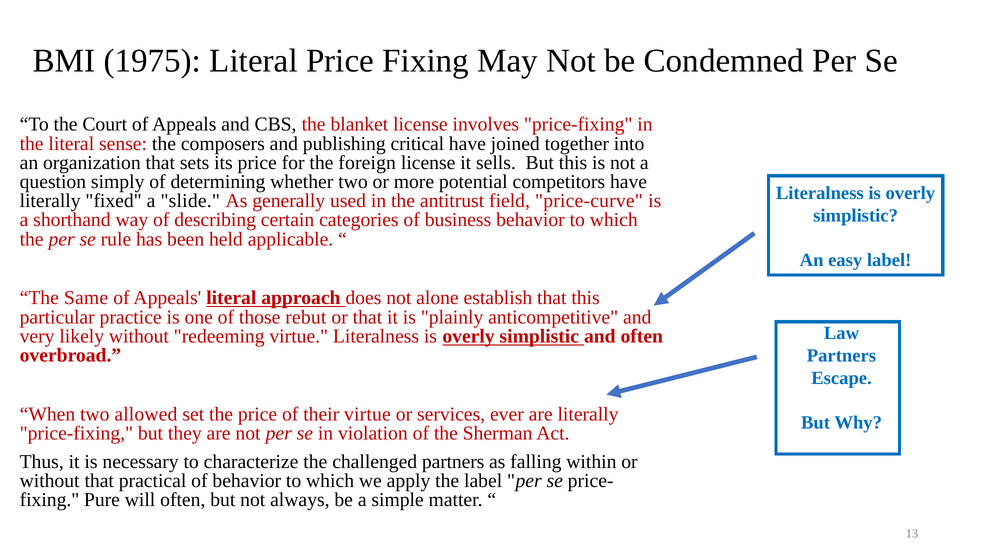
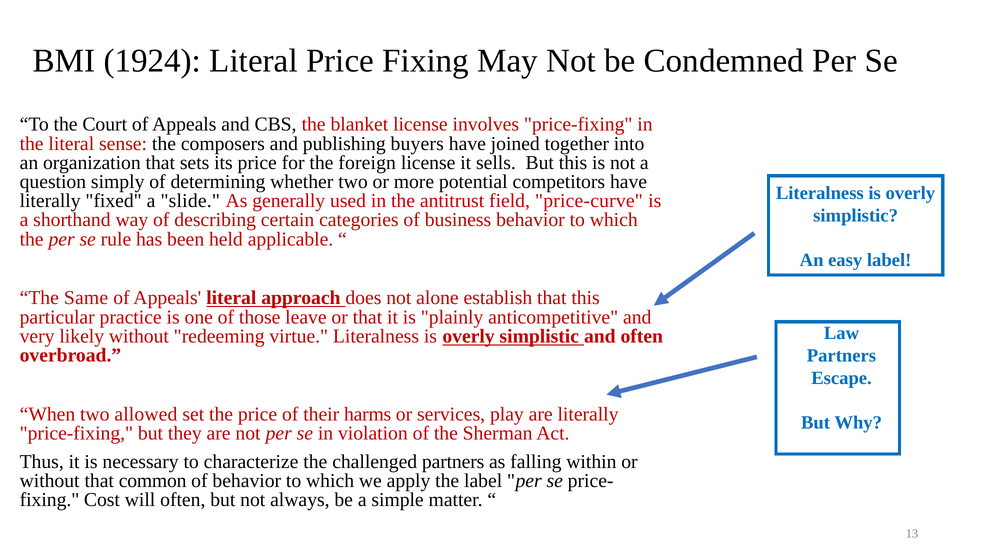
1975: 1975 -> 1924 (152, 61)
critical: critical -> buyers (417, 144)
rebut: rebut -> leave (306, 317)
their virtue: virtue -> harms (368, 414)
ever: ever -> play (507, 414)
practical: practical -> common (153, 481)
Pure: Pure -> Cost (102, 500)
